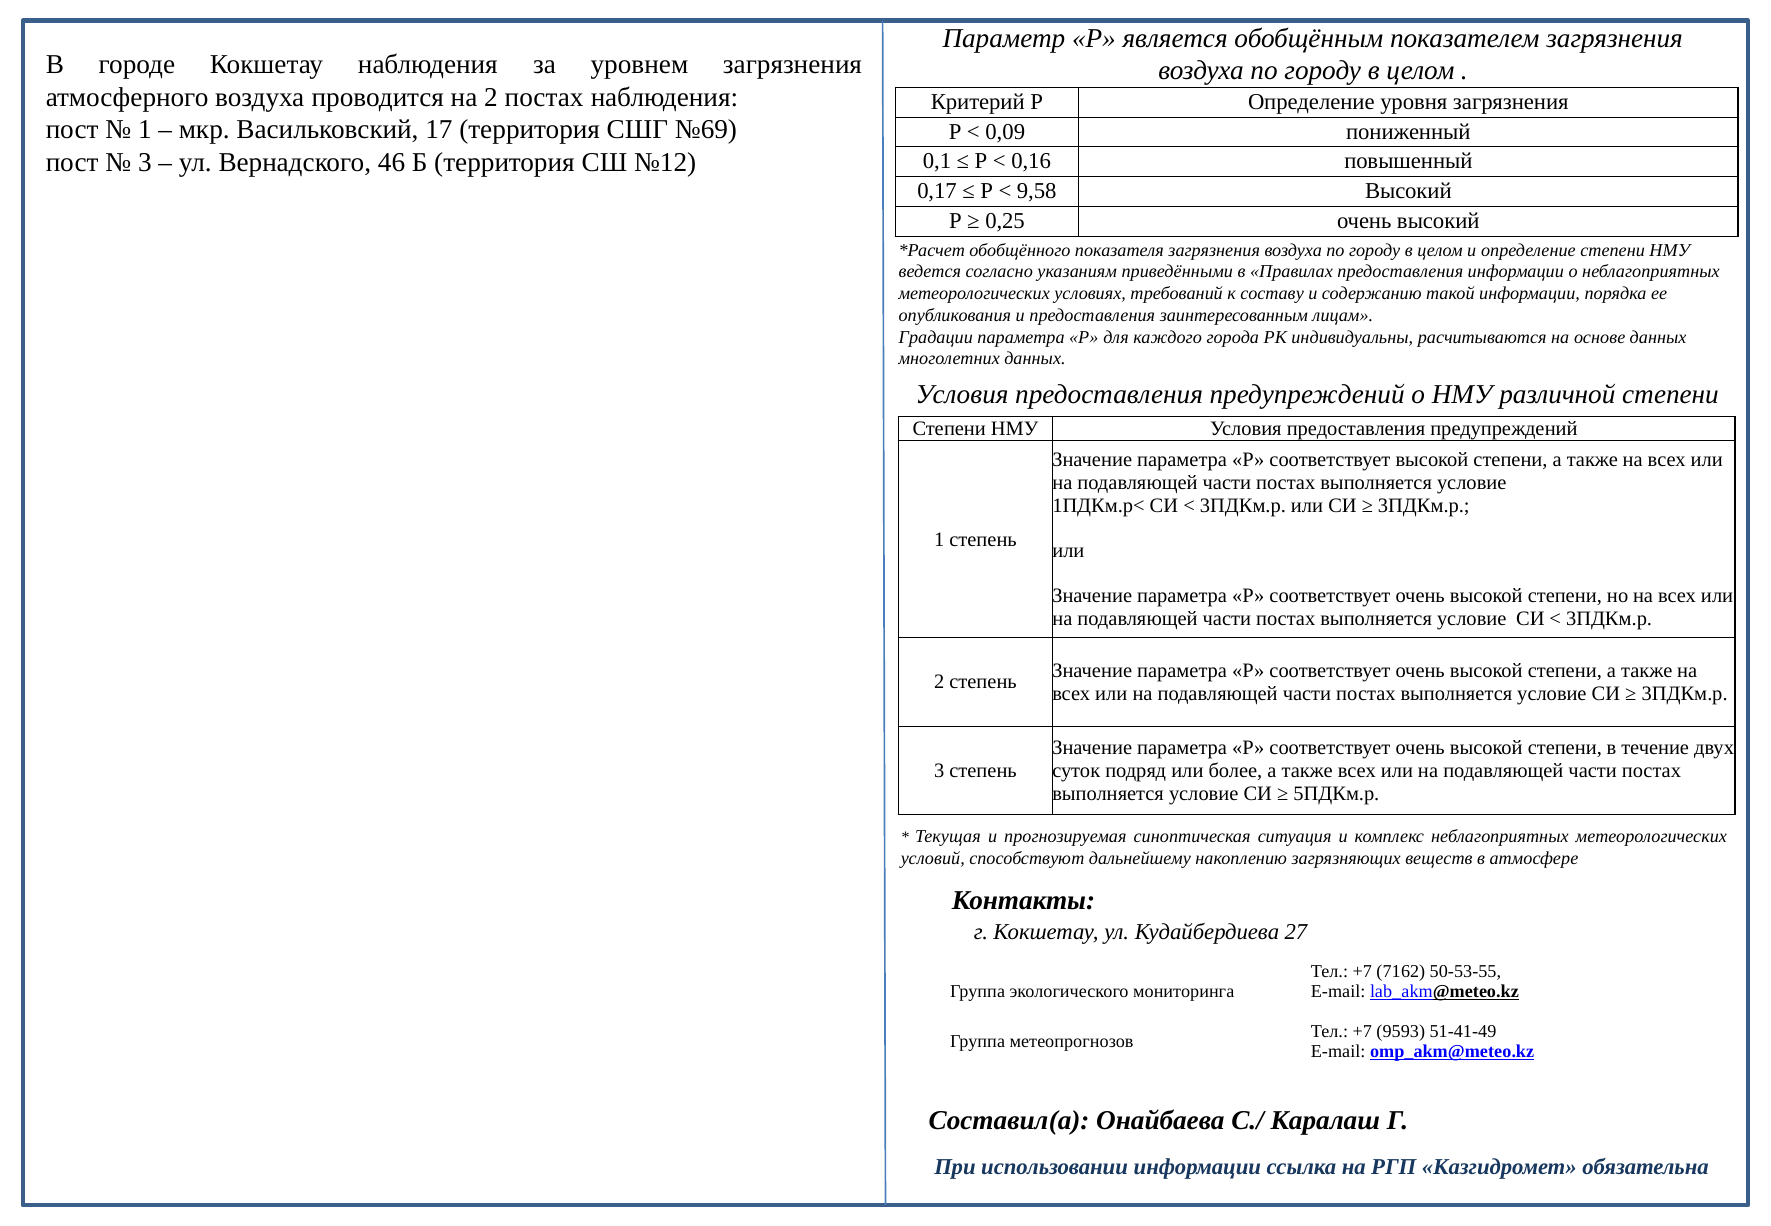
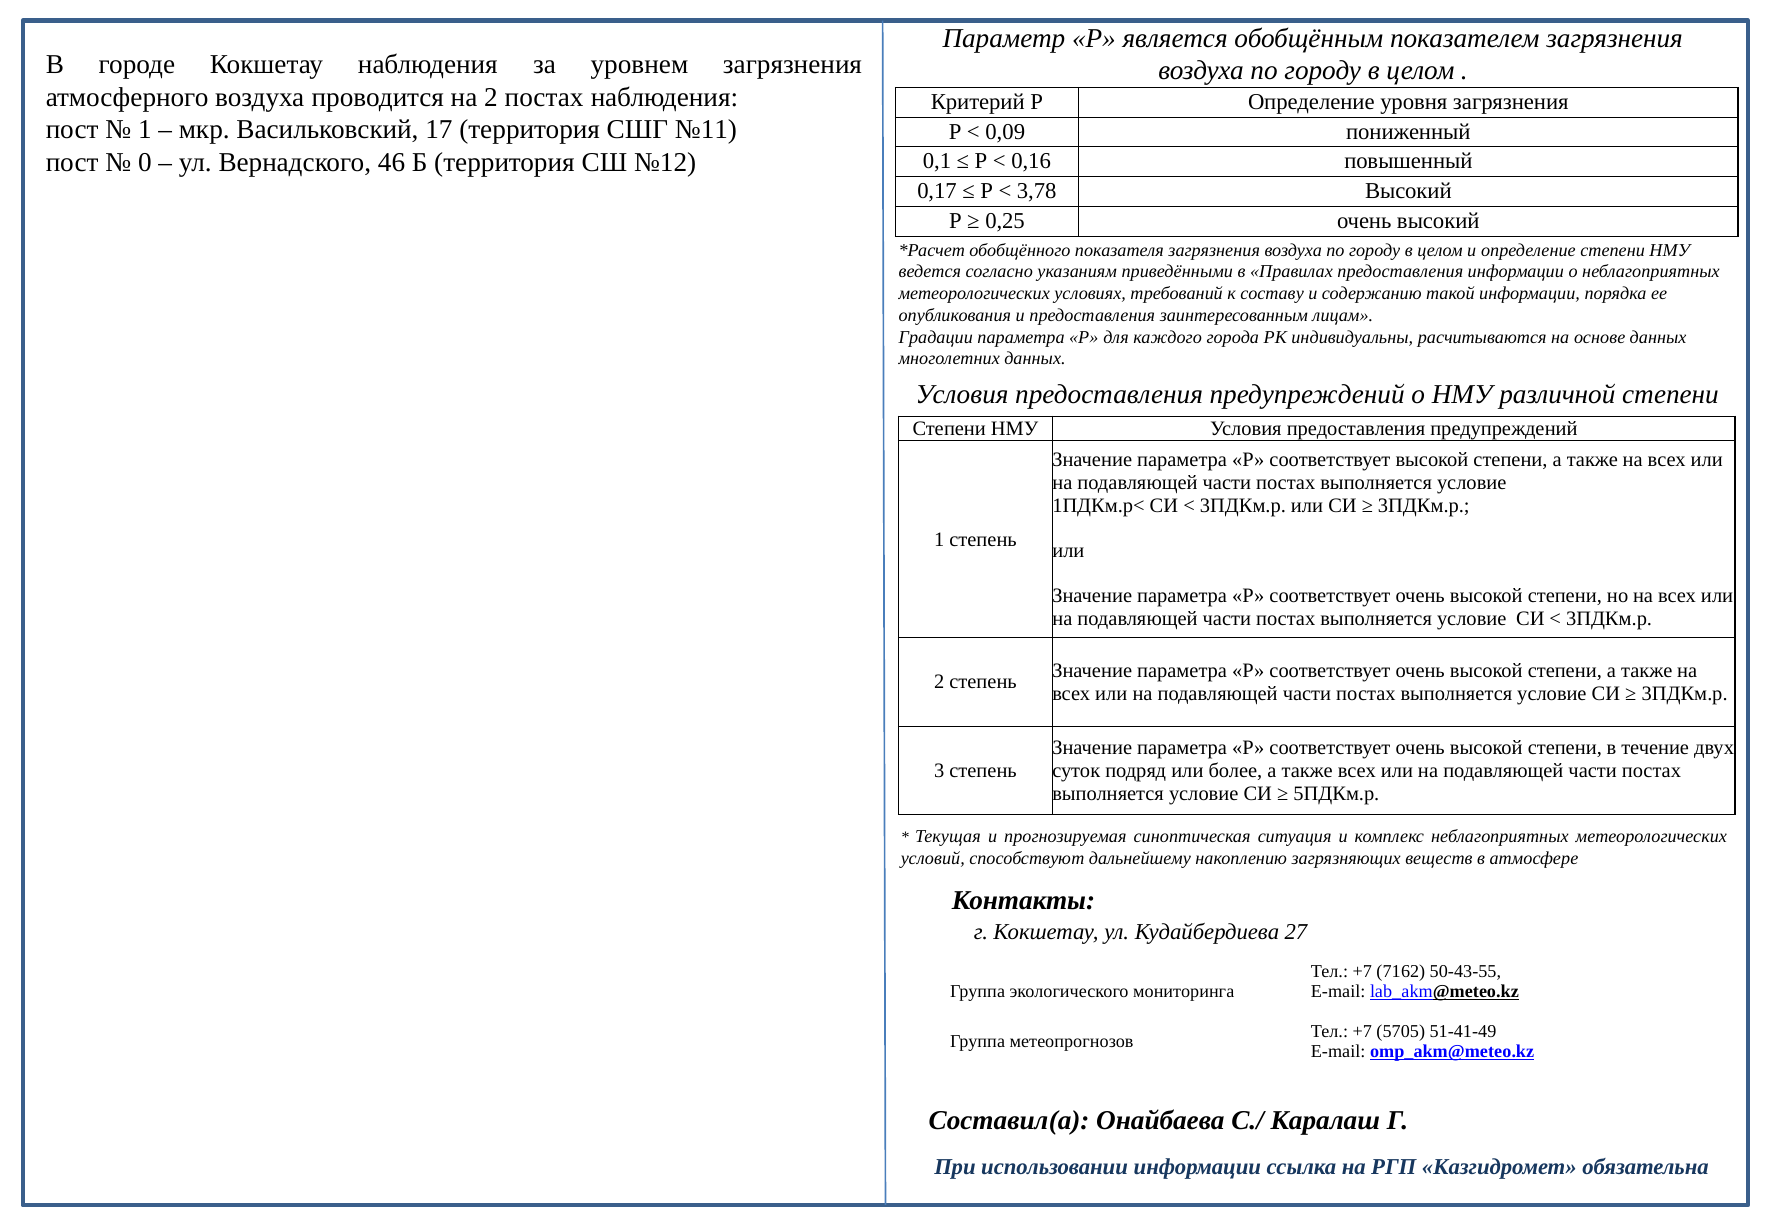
№69: №69 -> №11 (706, 130)
3: 3 -> 0 (145, 163)
9,58: 9,58 -> 3,78 (1037, 191)
50-53-55: 50-53-55 -> 50-43-55 (1465, 972)
9593: 9593 -> 5705 (1401, 1032)
